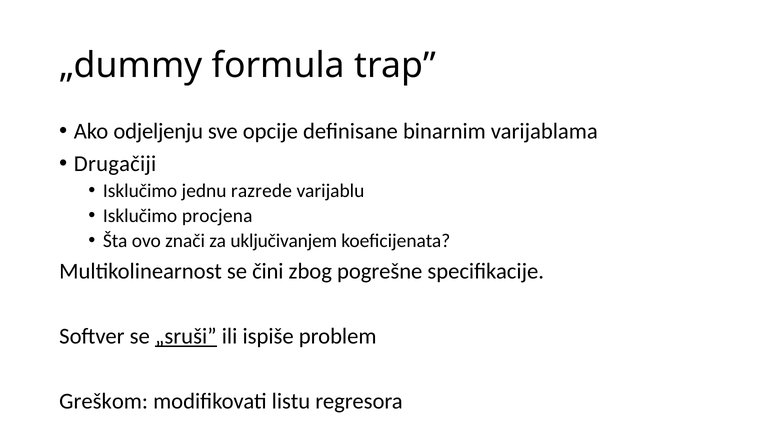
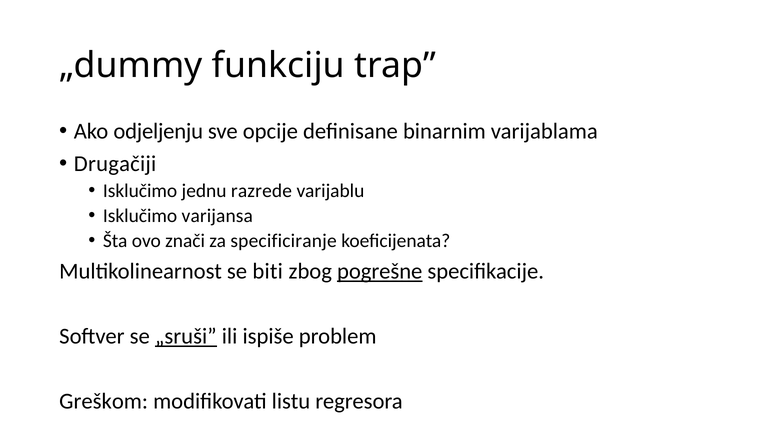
formula: formula -> funkciju (278, 65)
procjena: procjena -> varijansa (217, 216)
uključivanjem: uključivanjem -> specificiranje (284, 241)
čini: čini -> biti (268, 271)
pogrešne underline: none -> present (380, 271)
